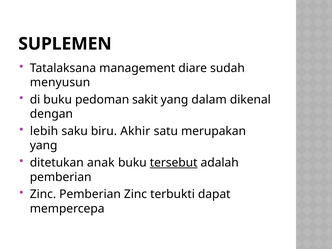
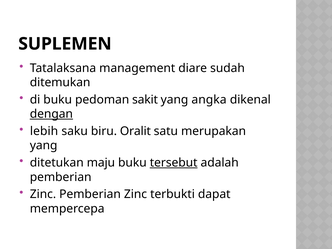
menyusun: menyusun -> ditemukan (60, 82)
dalam: dalam -> angka (209, 100)
dengan underline: none -> present (51, 114)
Akhir: Akhir -> Oralit (135, 131)
anak: anak -> maju (101, 163)
